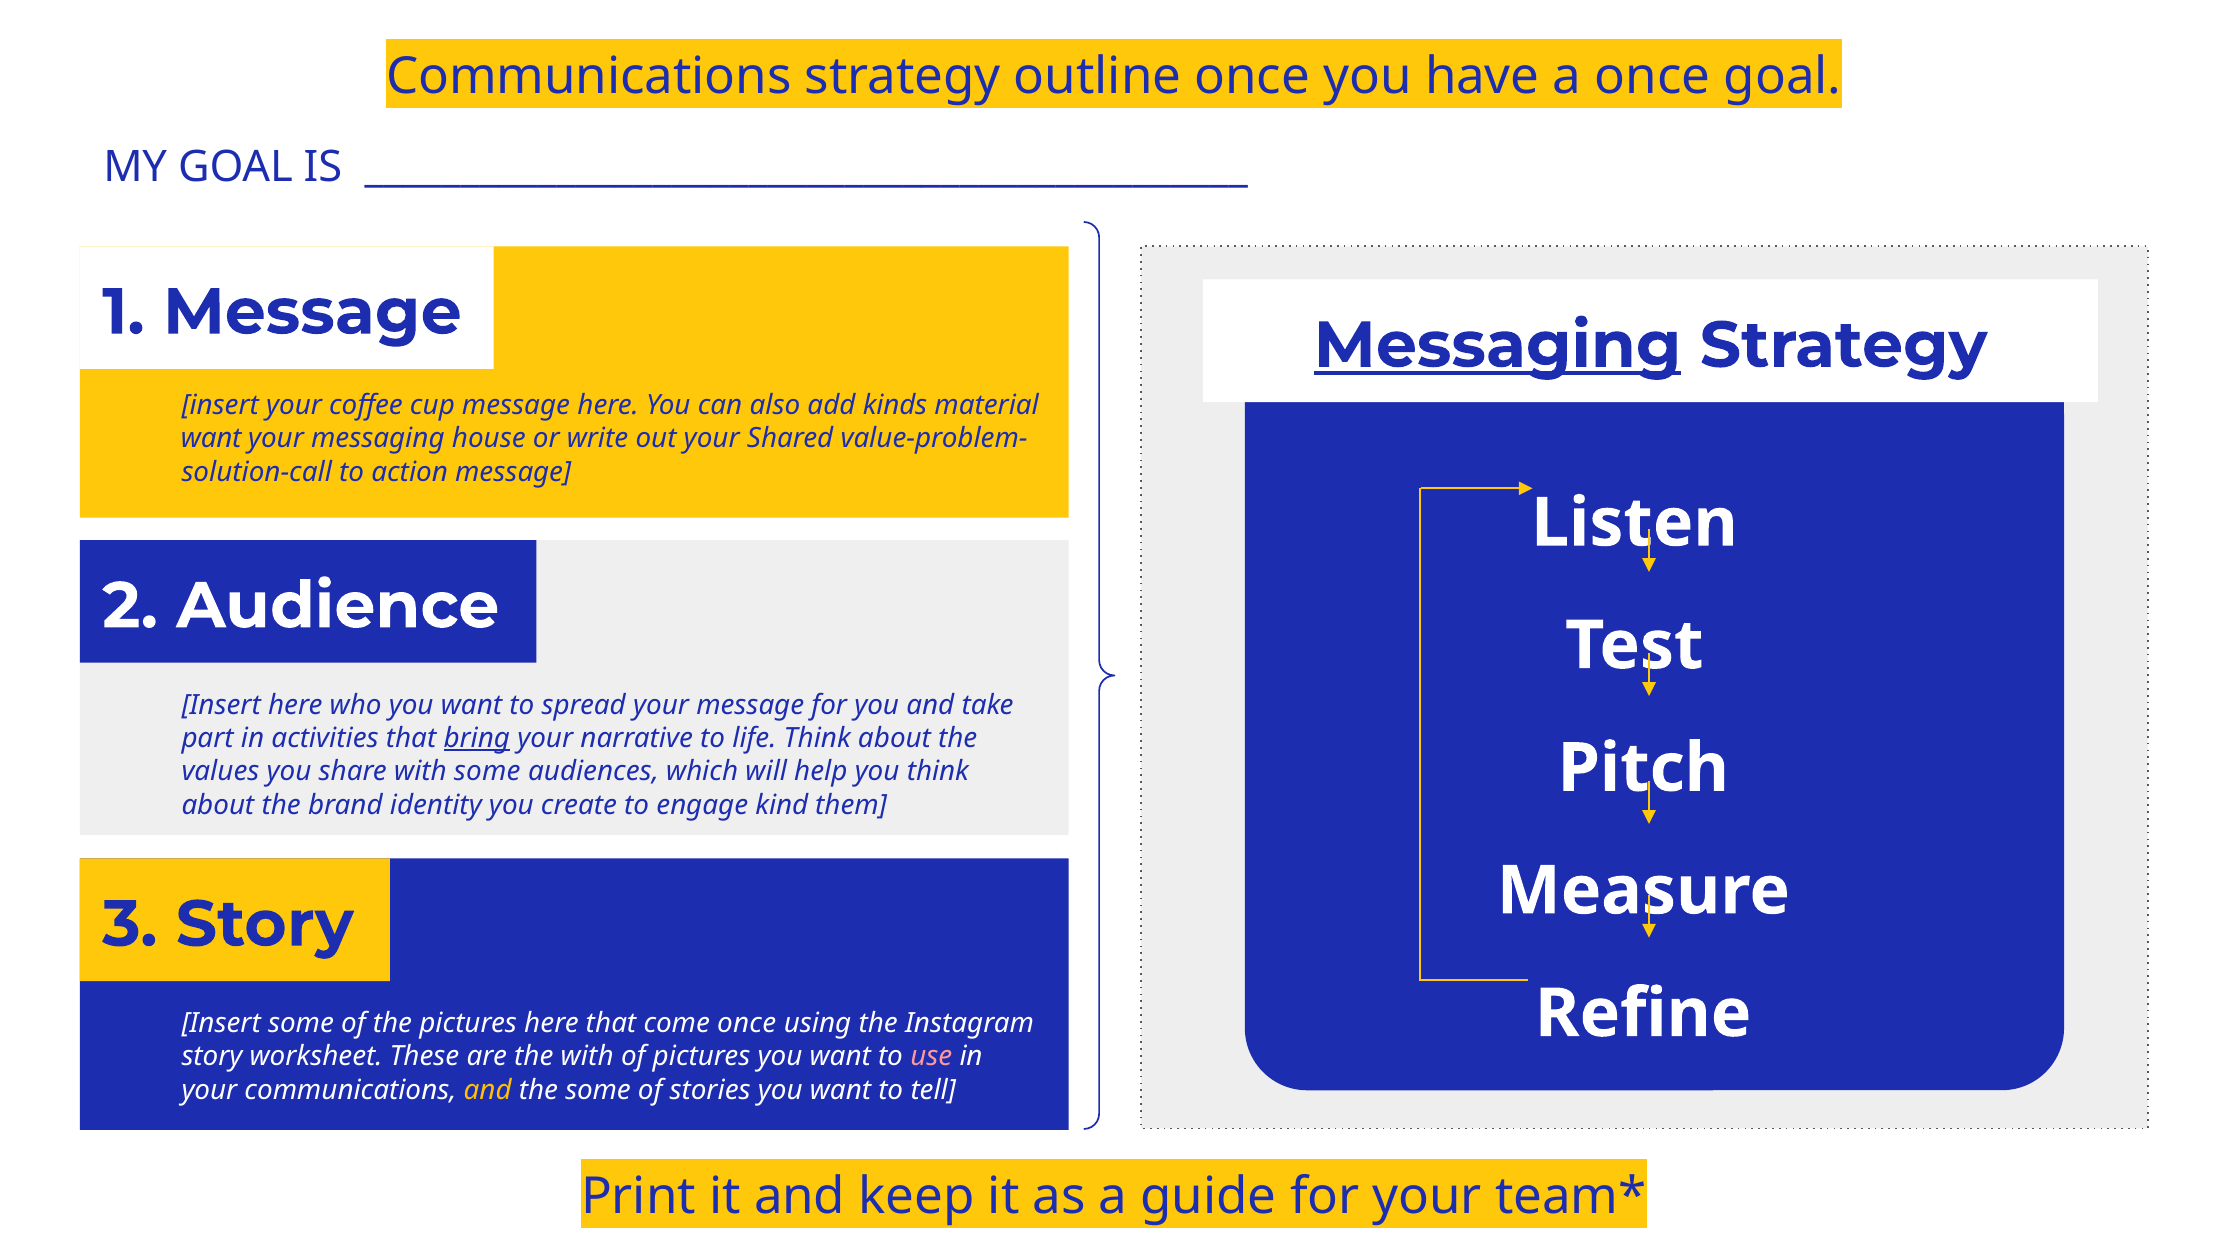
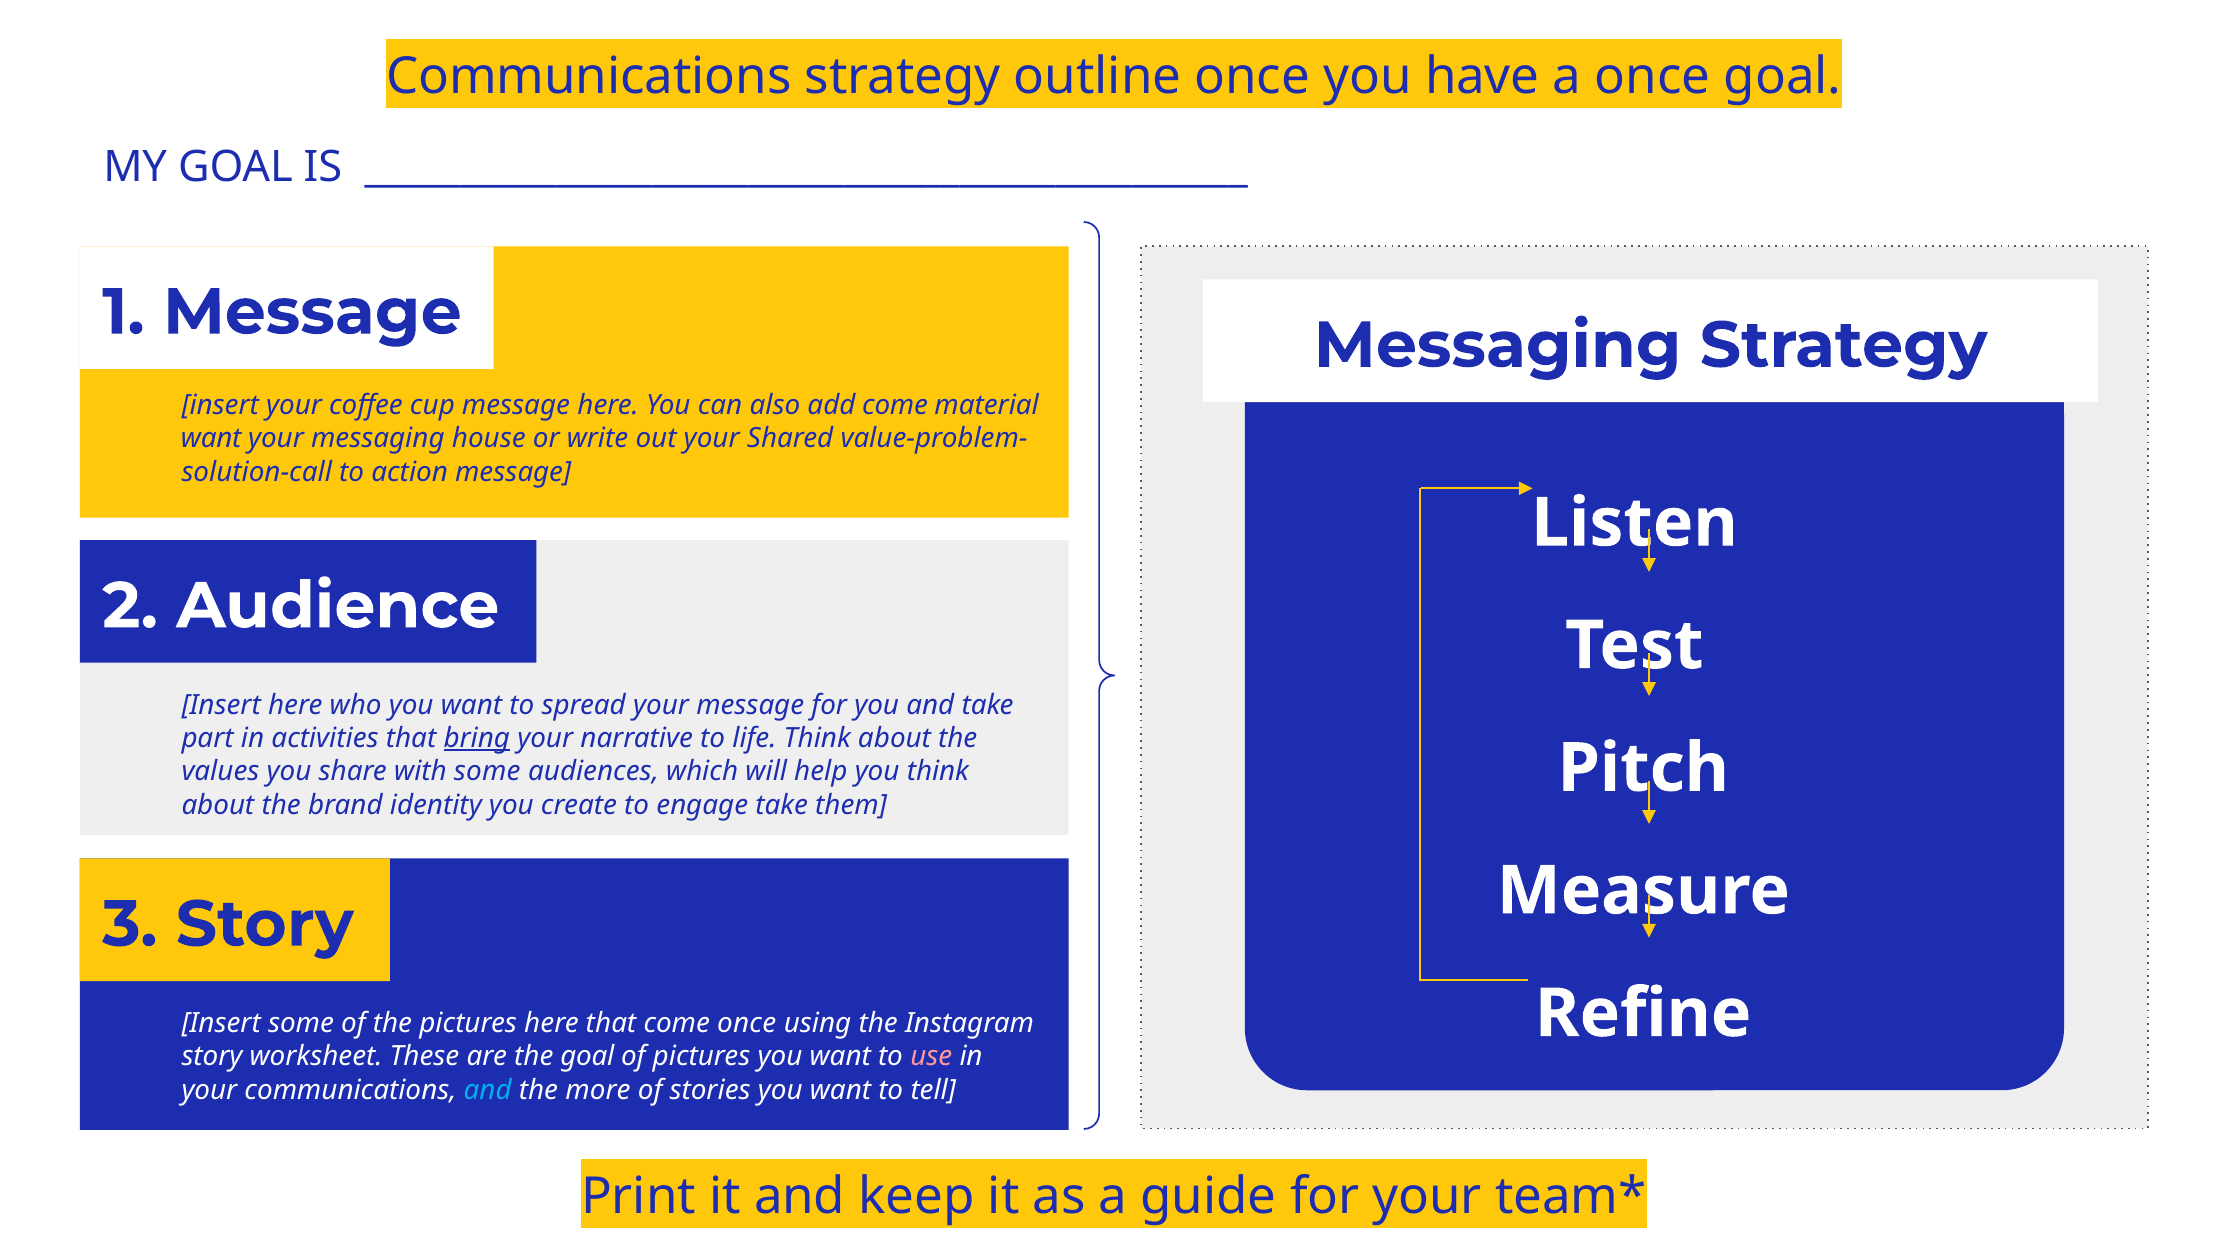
Messaging underline: present -> none (1498, 345)
add kinds: kinds -> come (895, 405)
engage kind: kind -> take (782, 805)
the with: with -> goal (587, 1056)
and colour: yellow -> light blue (488, 1090)
the some: some -> more (598, 1090)
